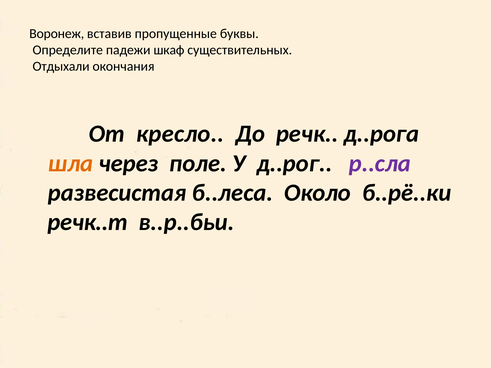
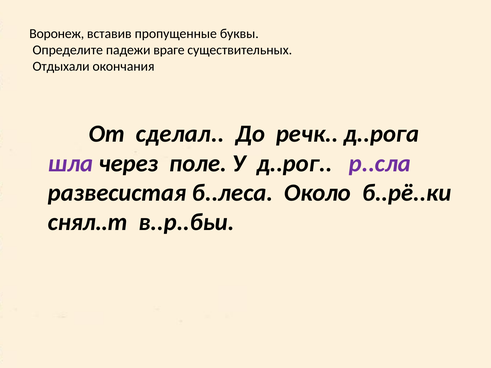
шкаф: шкаф -> враге (169, 50)
кресло: кресло -> сделал (180, 134)
шла colour: orange -> purple (71, 163)
речк..т: речк..т -> снял..т (88, 222)
